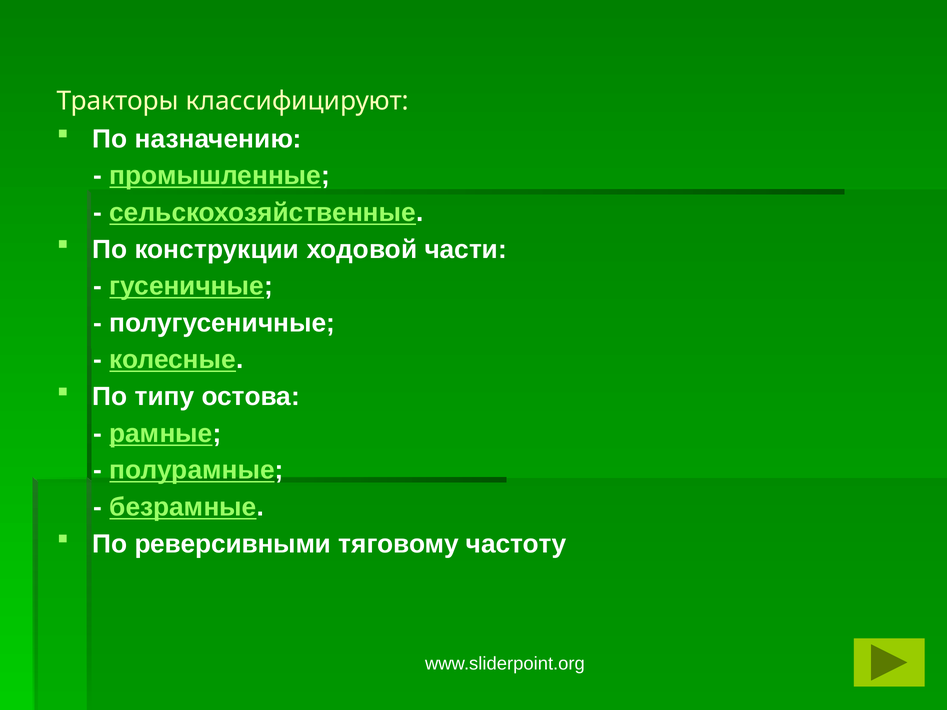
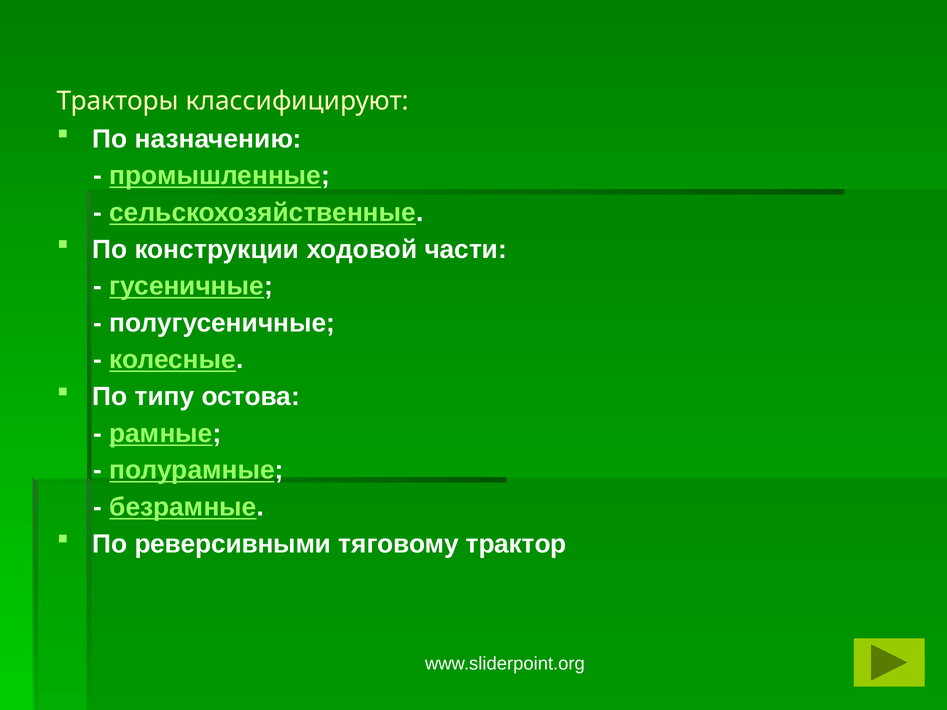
частоту: частоту -> трактор (516, 544)
